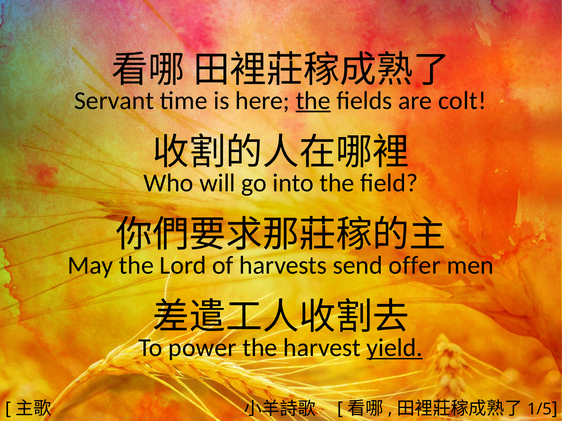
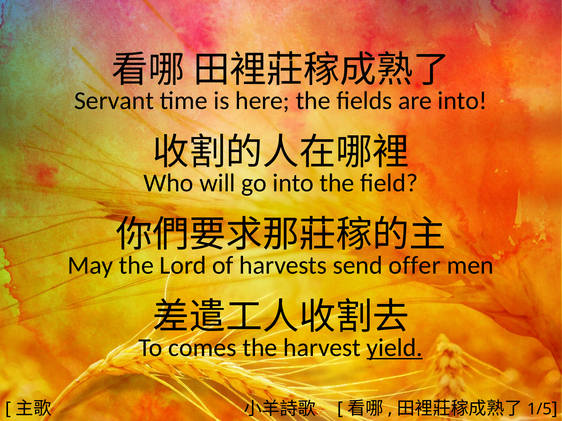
the underline: present -> none (313, 101)
are colt: colt -> into (462, 101)
power: power -> comes (202, 348)
